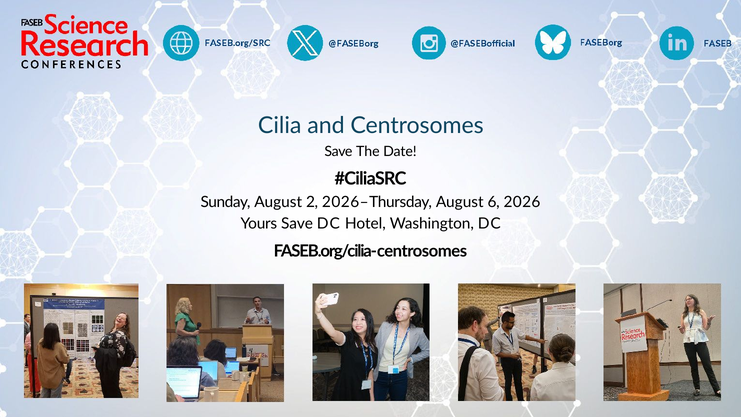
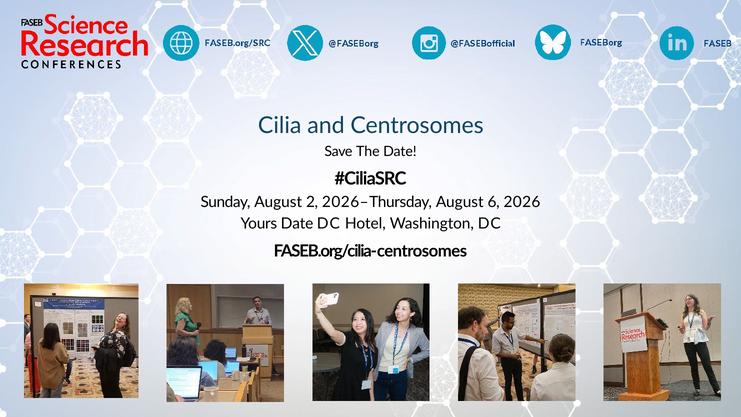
Yours Save: Save -> Date (297, 223)
